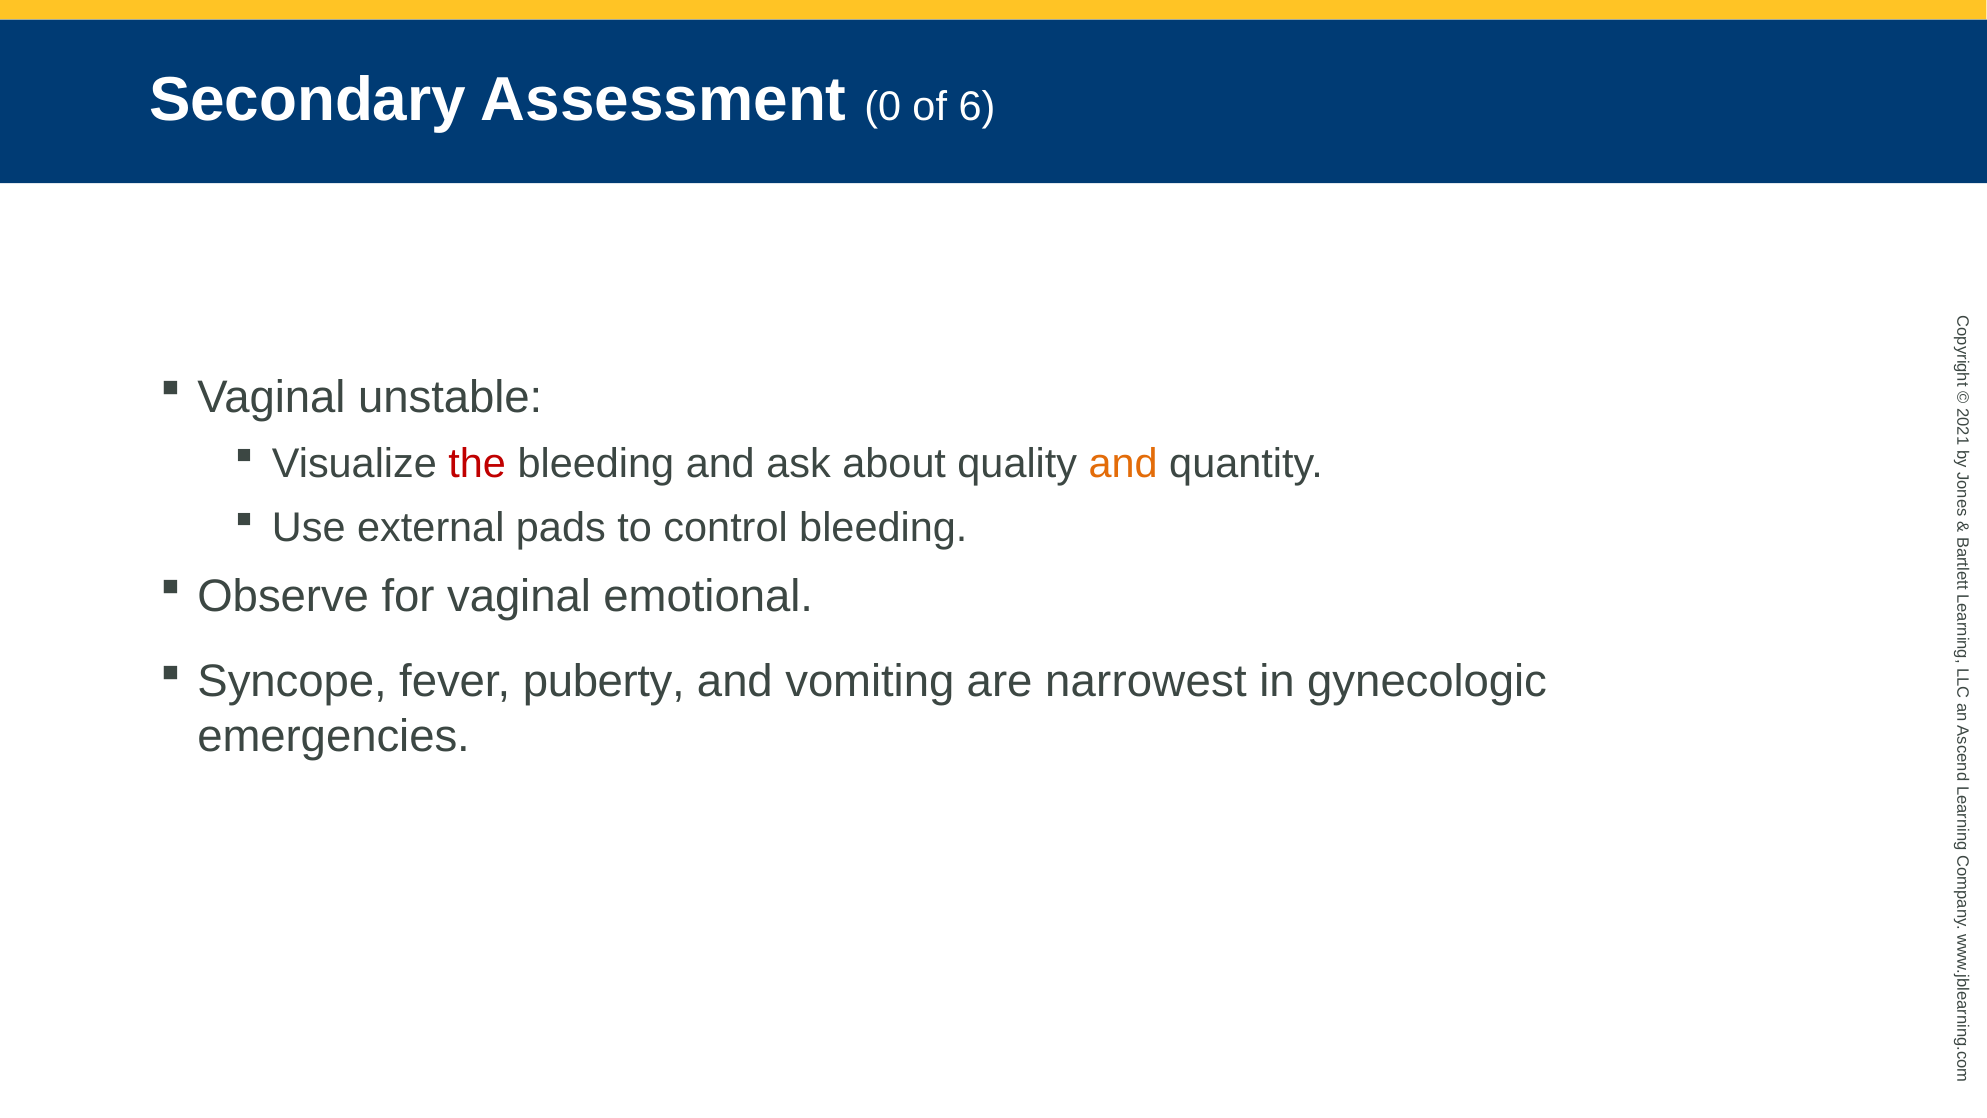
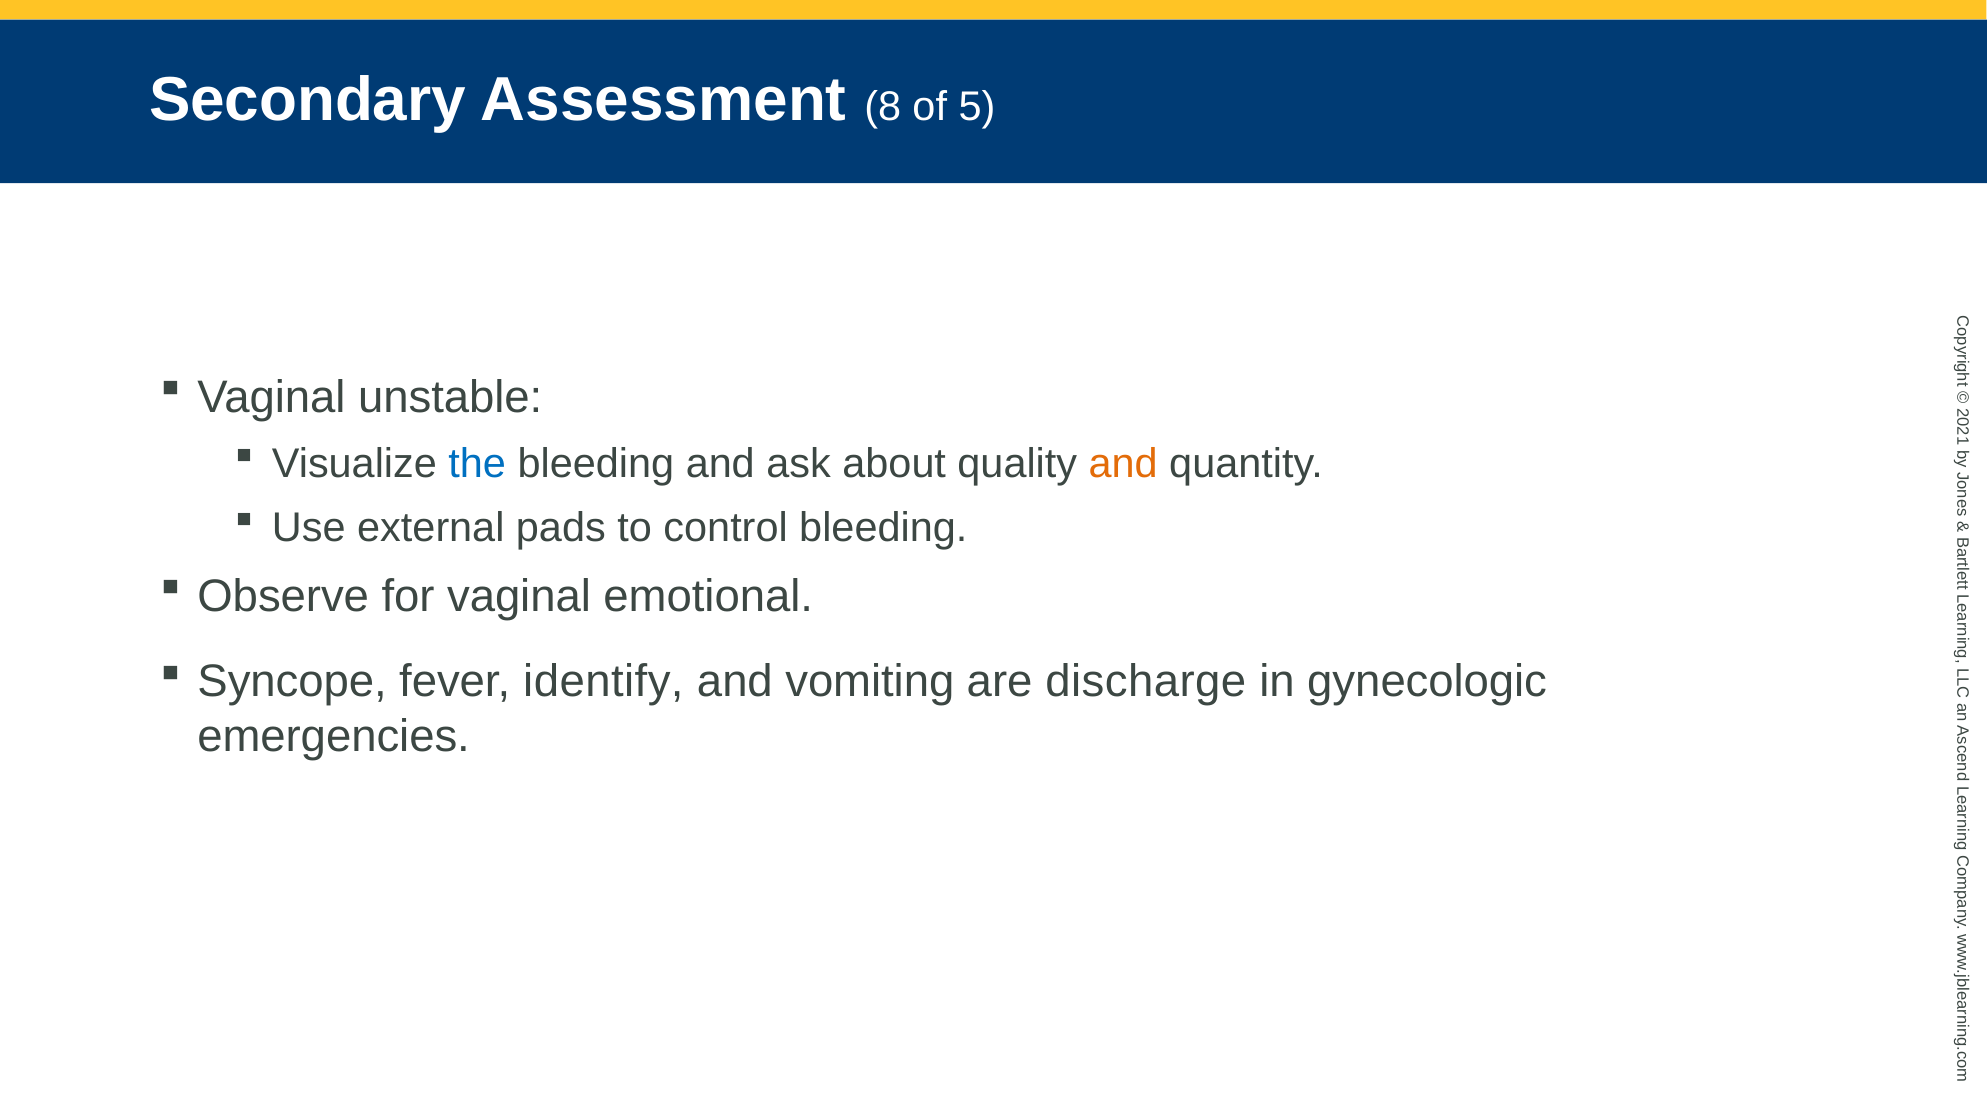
Assessment 0: 0 -> 8 (883, 107)
6: 6 -> 5 (977, 107)
the colour: red -> blue (477, 463)
puberty: puberty -> identify (603, 682)
narrowest: narrowest -> discharge (1146, 682)
